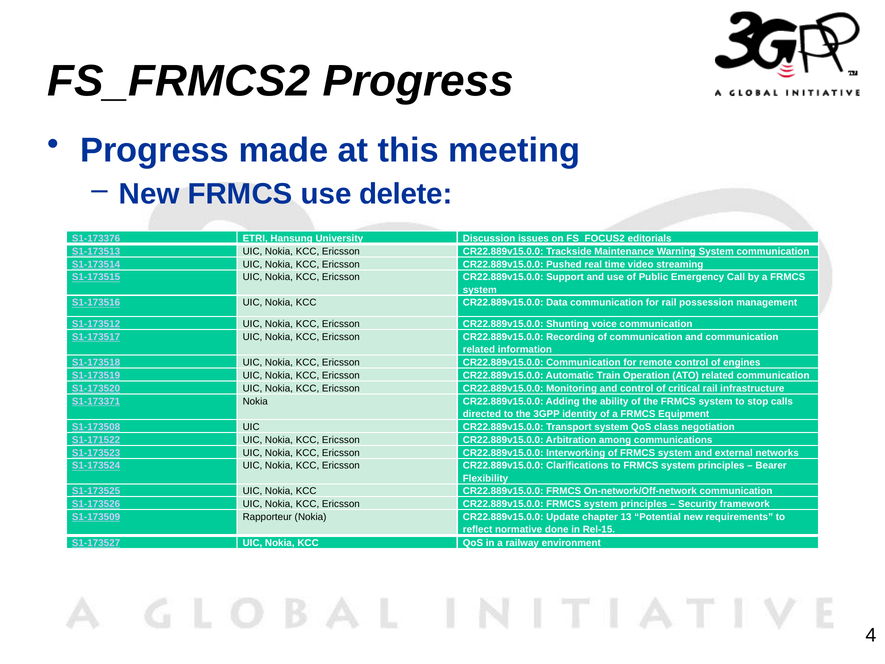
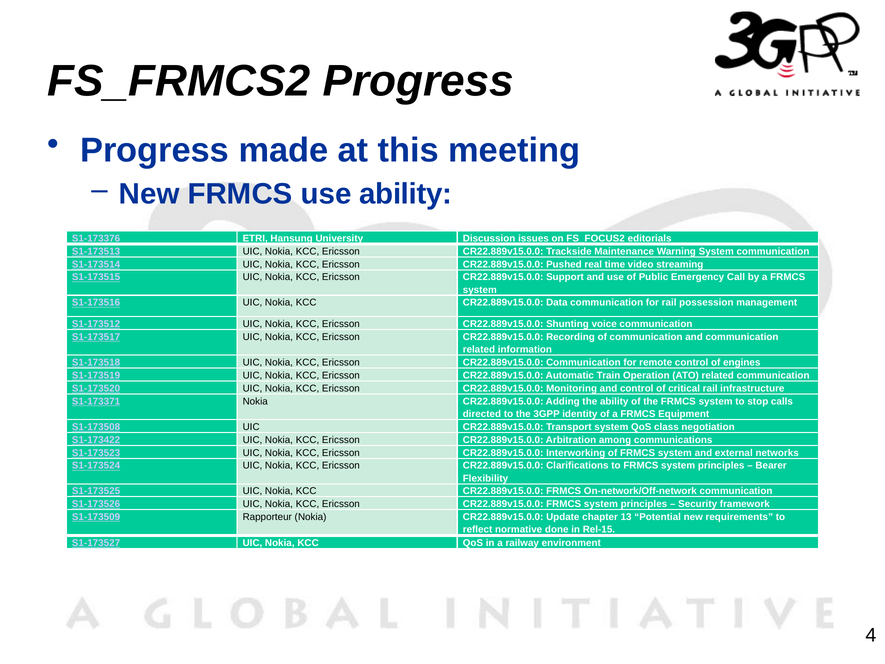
use delete: delete -> ability (406, 194)
S1-171522: S1-171522 -> S1-173422 (96, 440)
